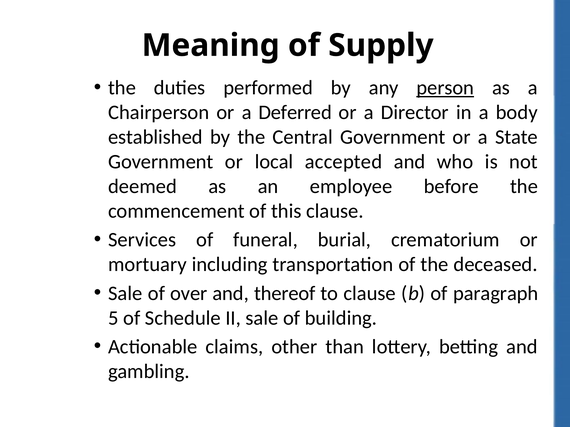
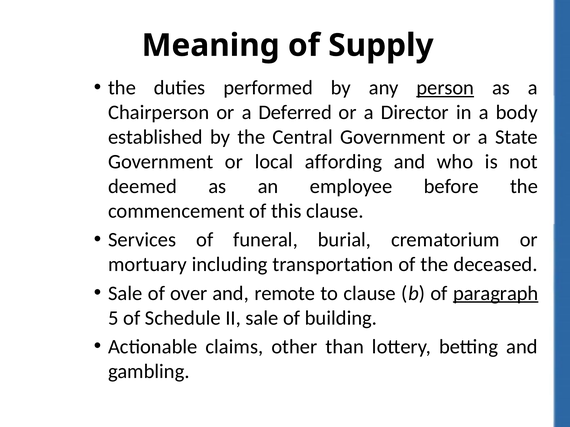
accepted: accepted -> affording (344, 162)
thereof: thereof -> remote (285, 294)
paragraph underline: none -> present (496, 294)
